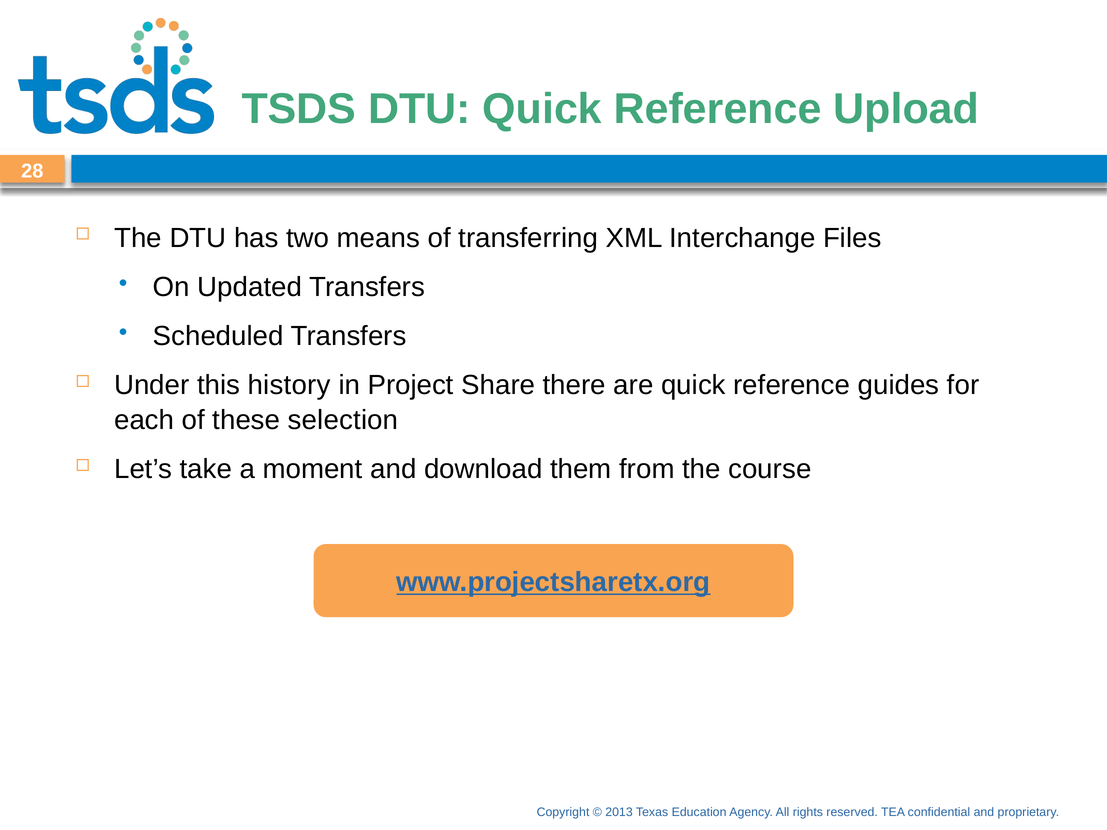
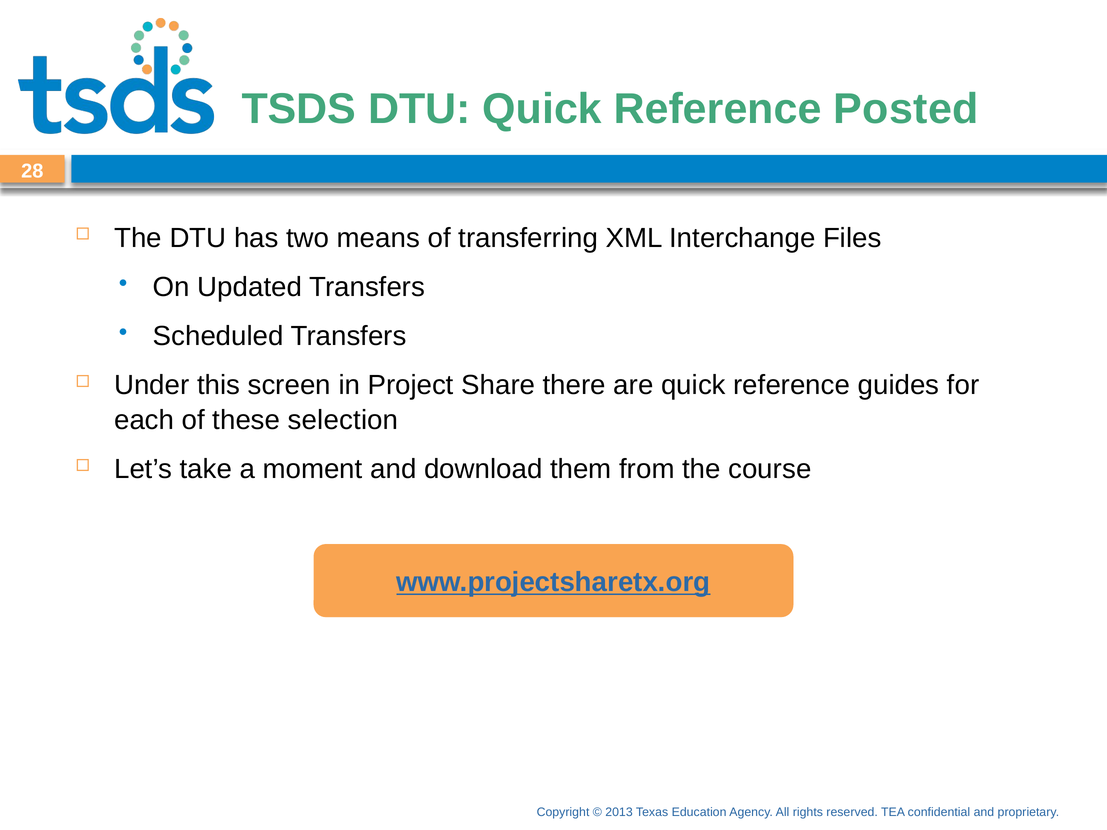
Upload: Upload -> Posted (906, 109)
history: history -> screen (289, 385)
